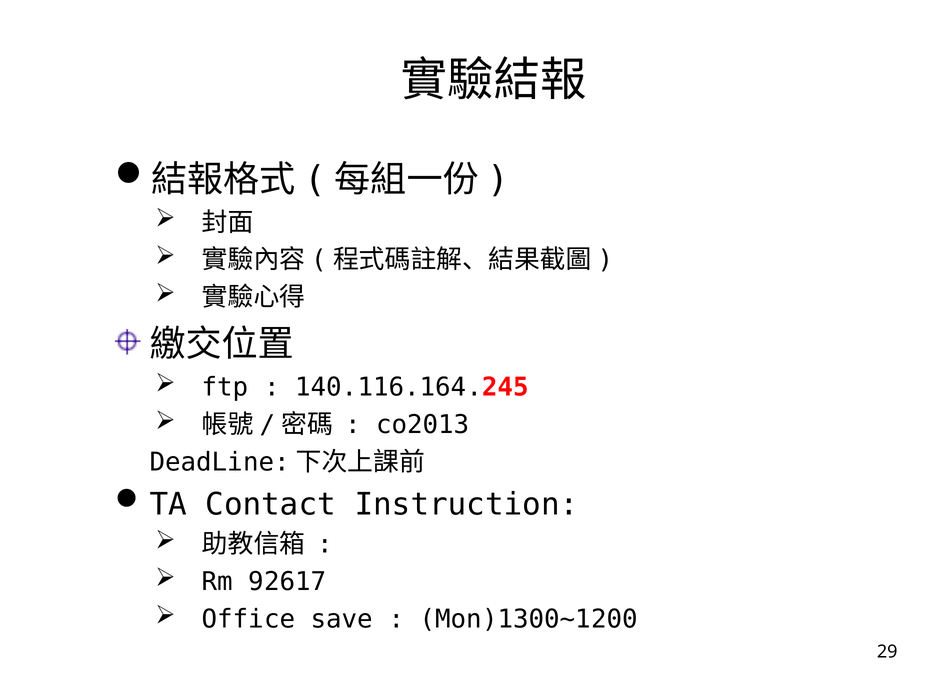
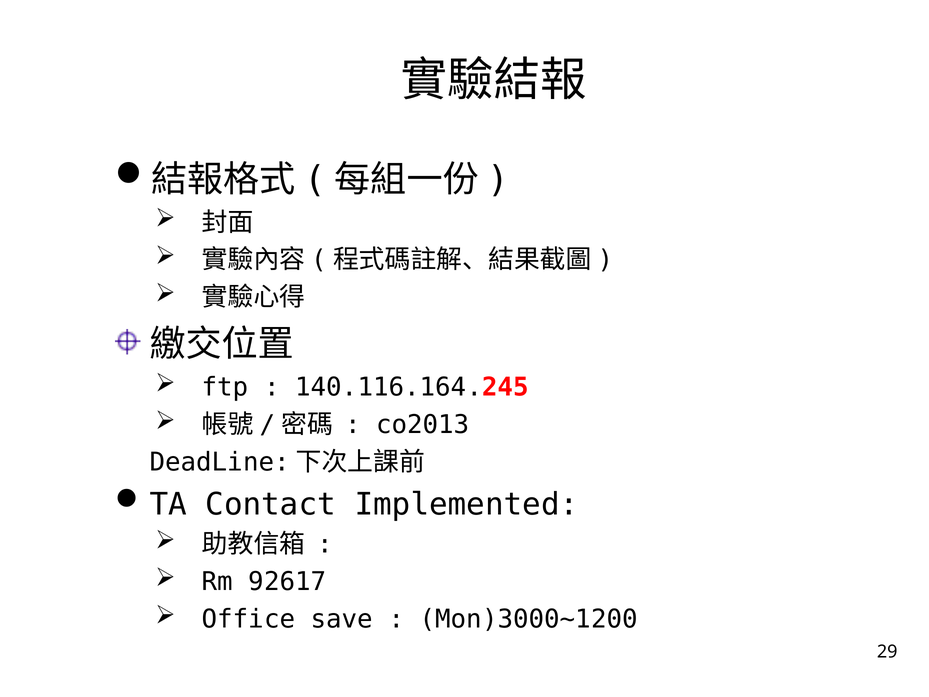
Instruction: Instruction -> Implemented (466, 504)
Mon)1300~1200: Mon)1300~1200 -> Mon)3000~1200 (529, 619)
